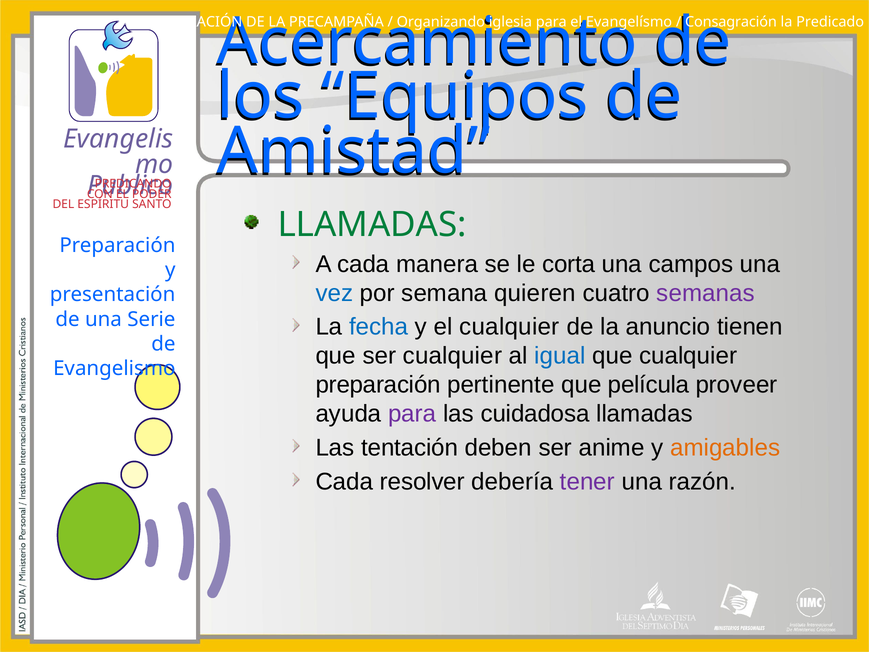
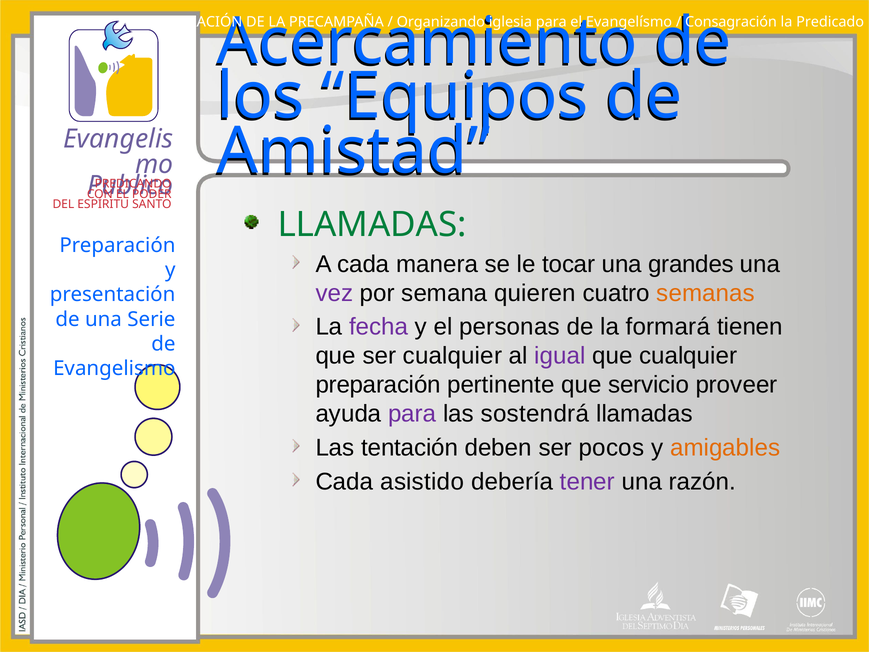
corta: corta -> tocar (569, 264)
campos: campos -> grandes (691, 264)
vez colour: blue -> purple (334, 293)
semanas colour: purple -> orange (706, 293)
fecha colour: blue -> purple (379, 327)
el cualquier: cualquier -> personas (509, 327)
anuncio: anuncio -> formará (668, 327)
igual colour: blue -> purple (560, 356)
película: película -> servicio (649, 385)
cuidadosa: cuidadosa -> sostendrá (535, 414)
anime: anime -> pocos (611, 448)
resolver: resolver -> asistido (422, 481)
